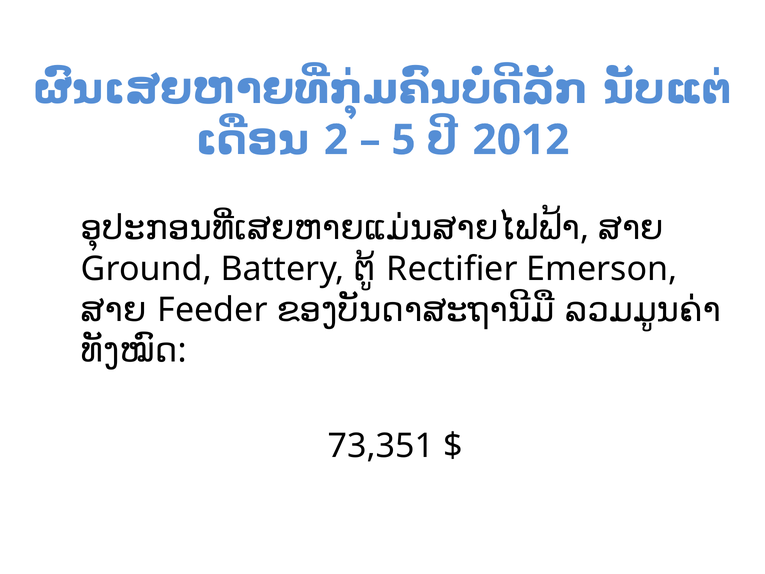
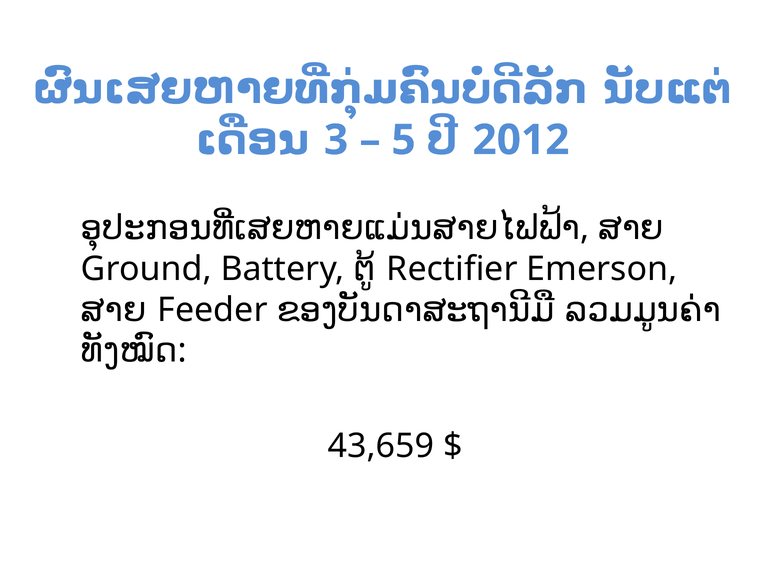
2: 2 -> 3 (336, 140)
73,351: 73,351 -> 43,659 (381, 446)
